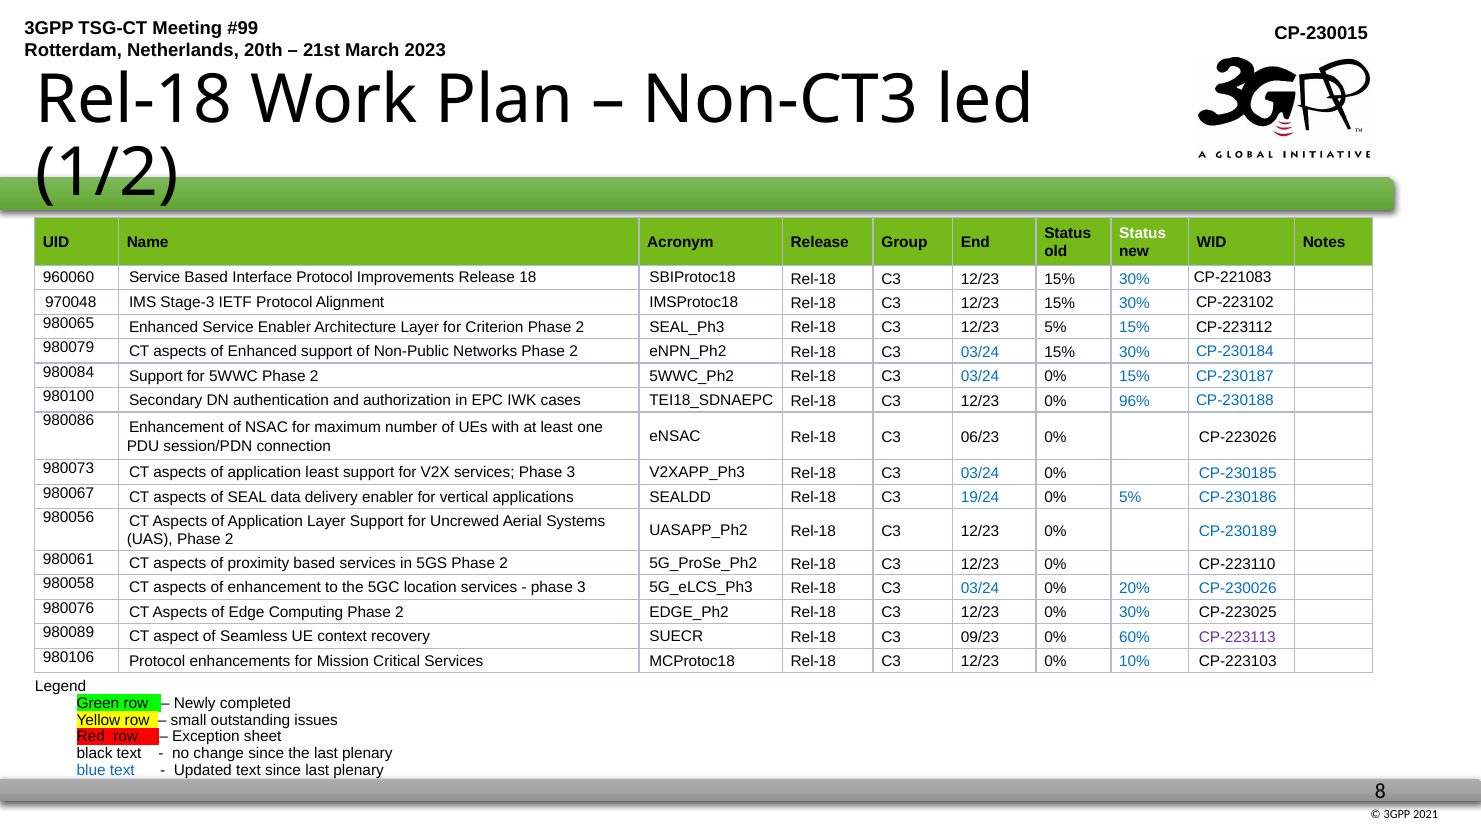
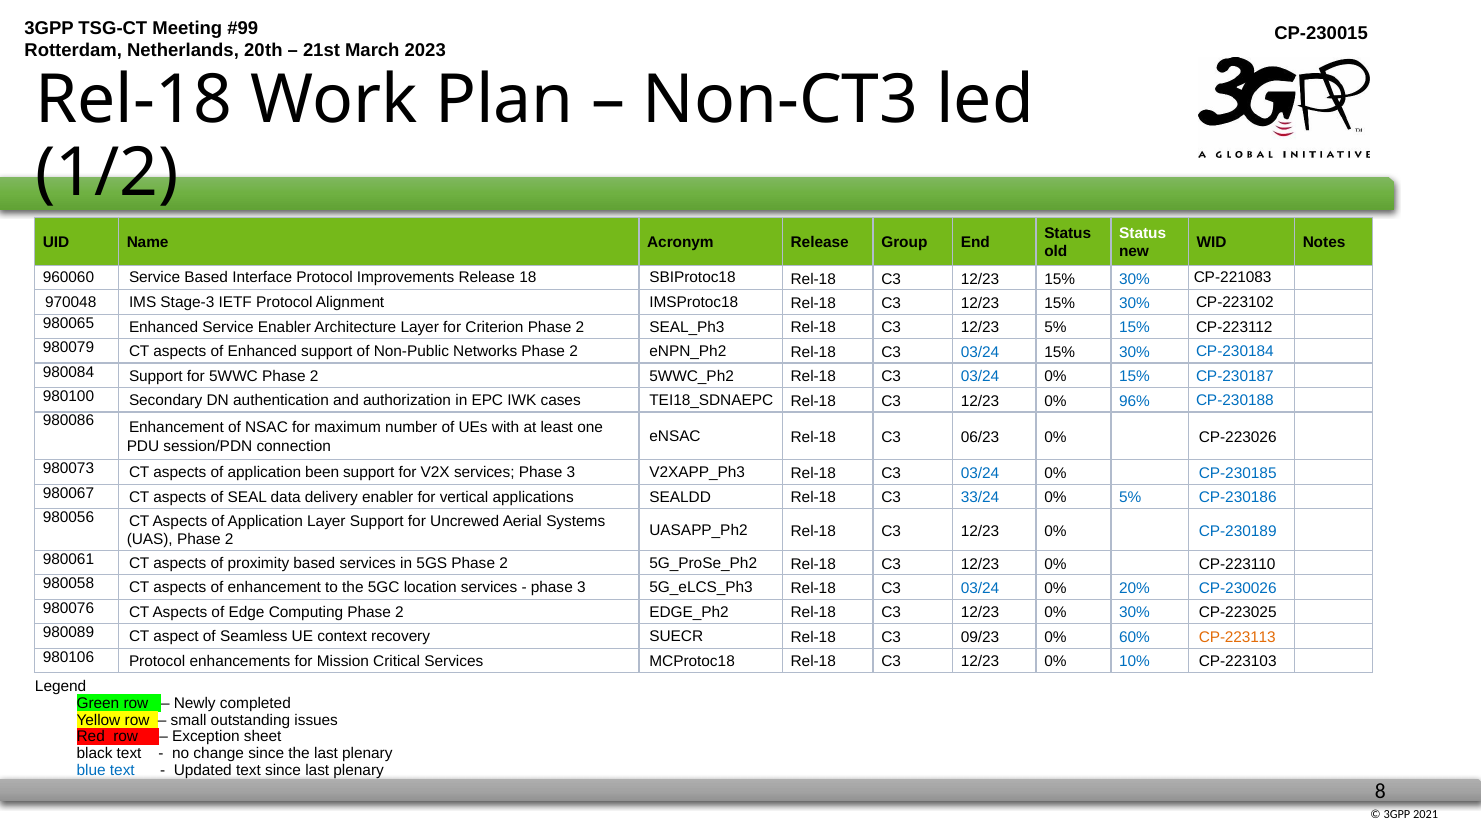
application least: least -> been (322, 473)
19/24: 19/24 -> 33/24 (980, 498)
CP-223113 colour: purple -> orange (1237, 637)
